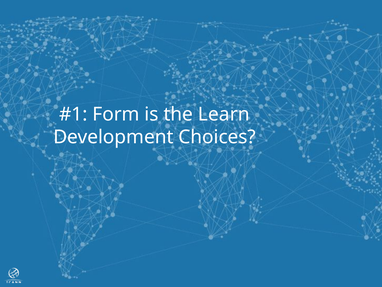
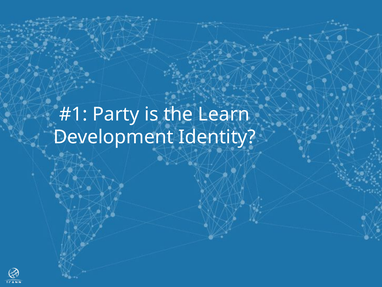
Form: Form -> Party (116, 114)
Choices: Choices -> Identity (217, 137)
